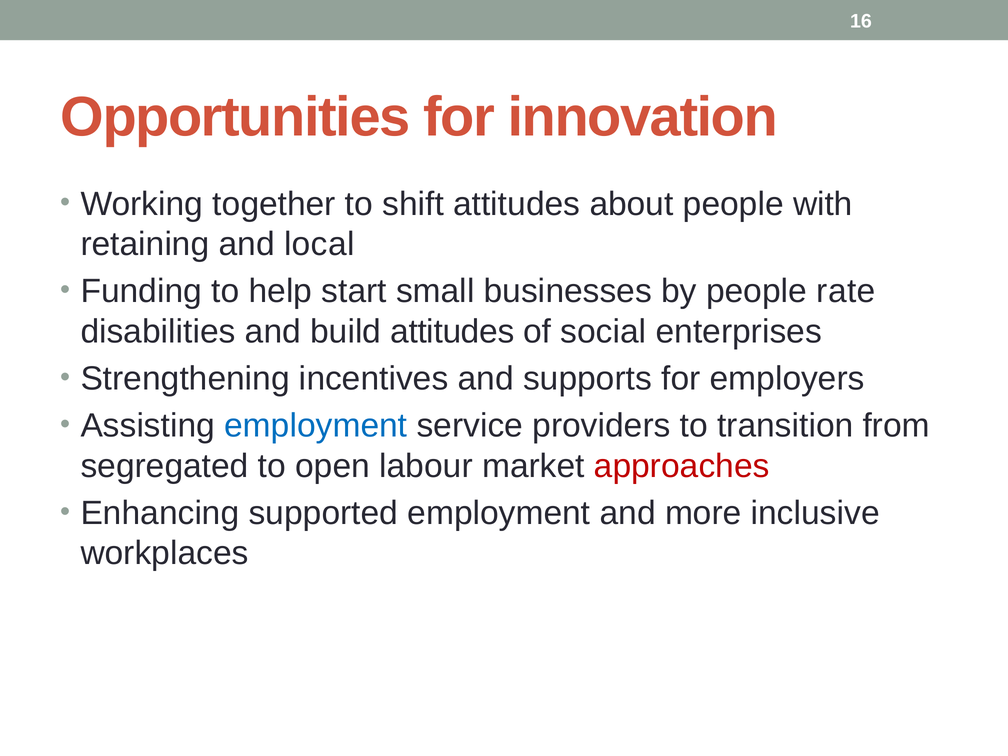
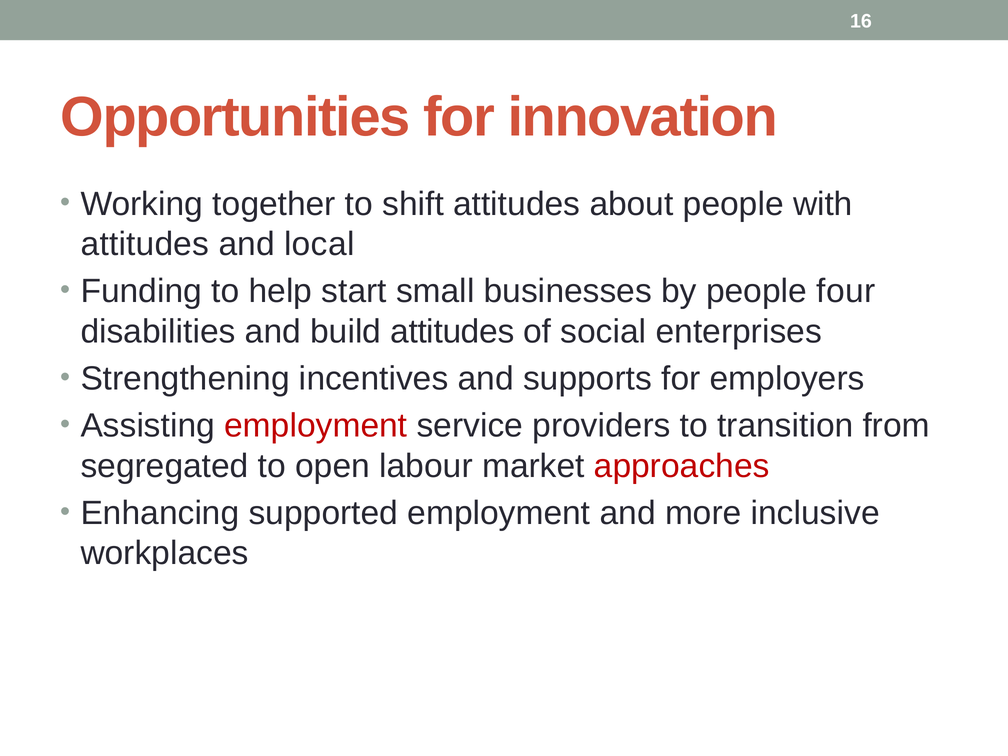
retaining: retaining -> attitudes (145, 244)
rate: rate -> four (846, 291)
employment colour: blue -> red (316, 426)
